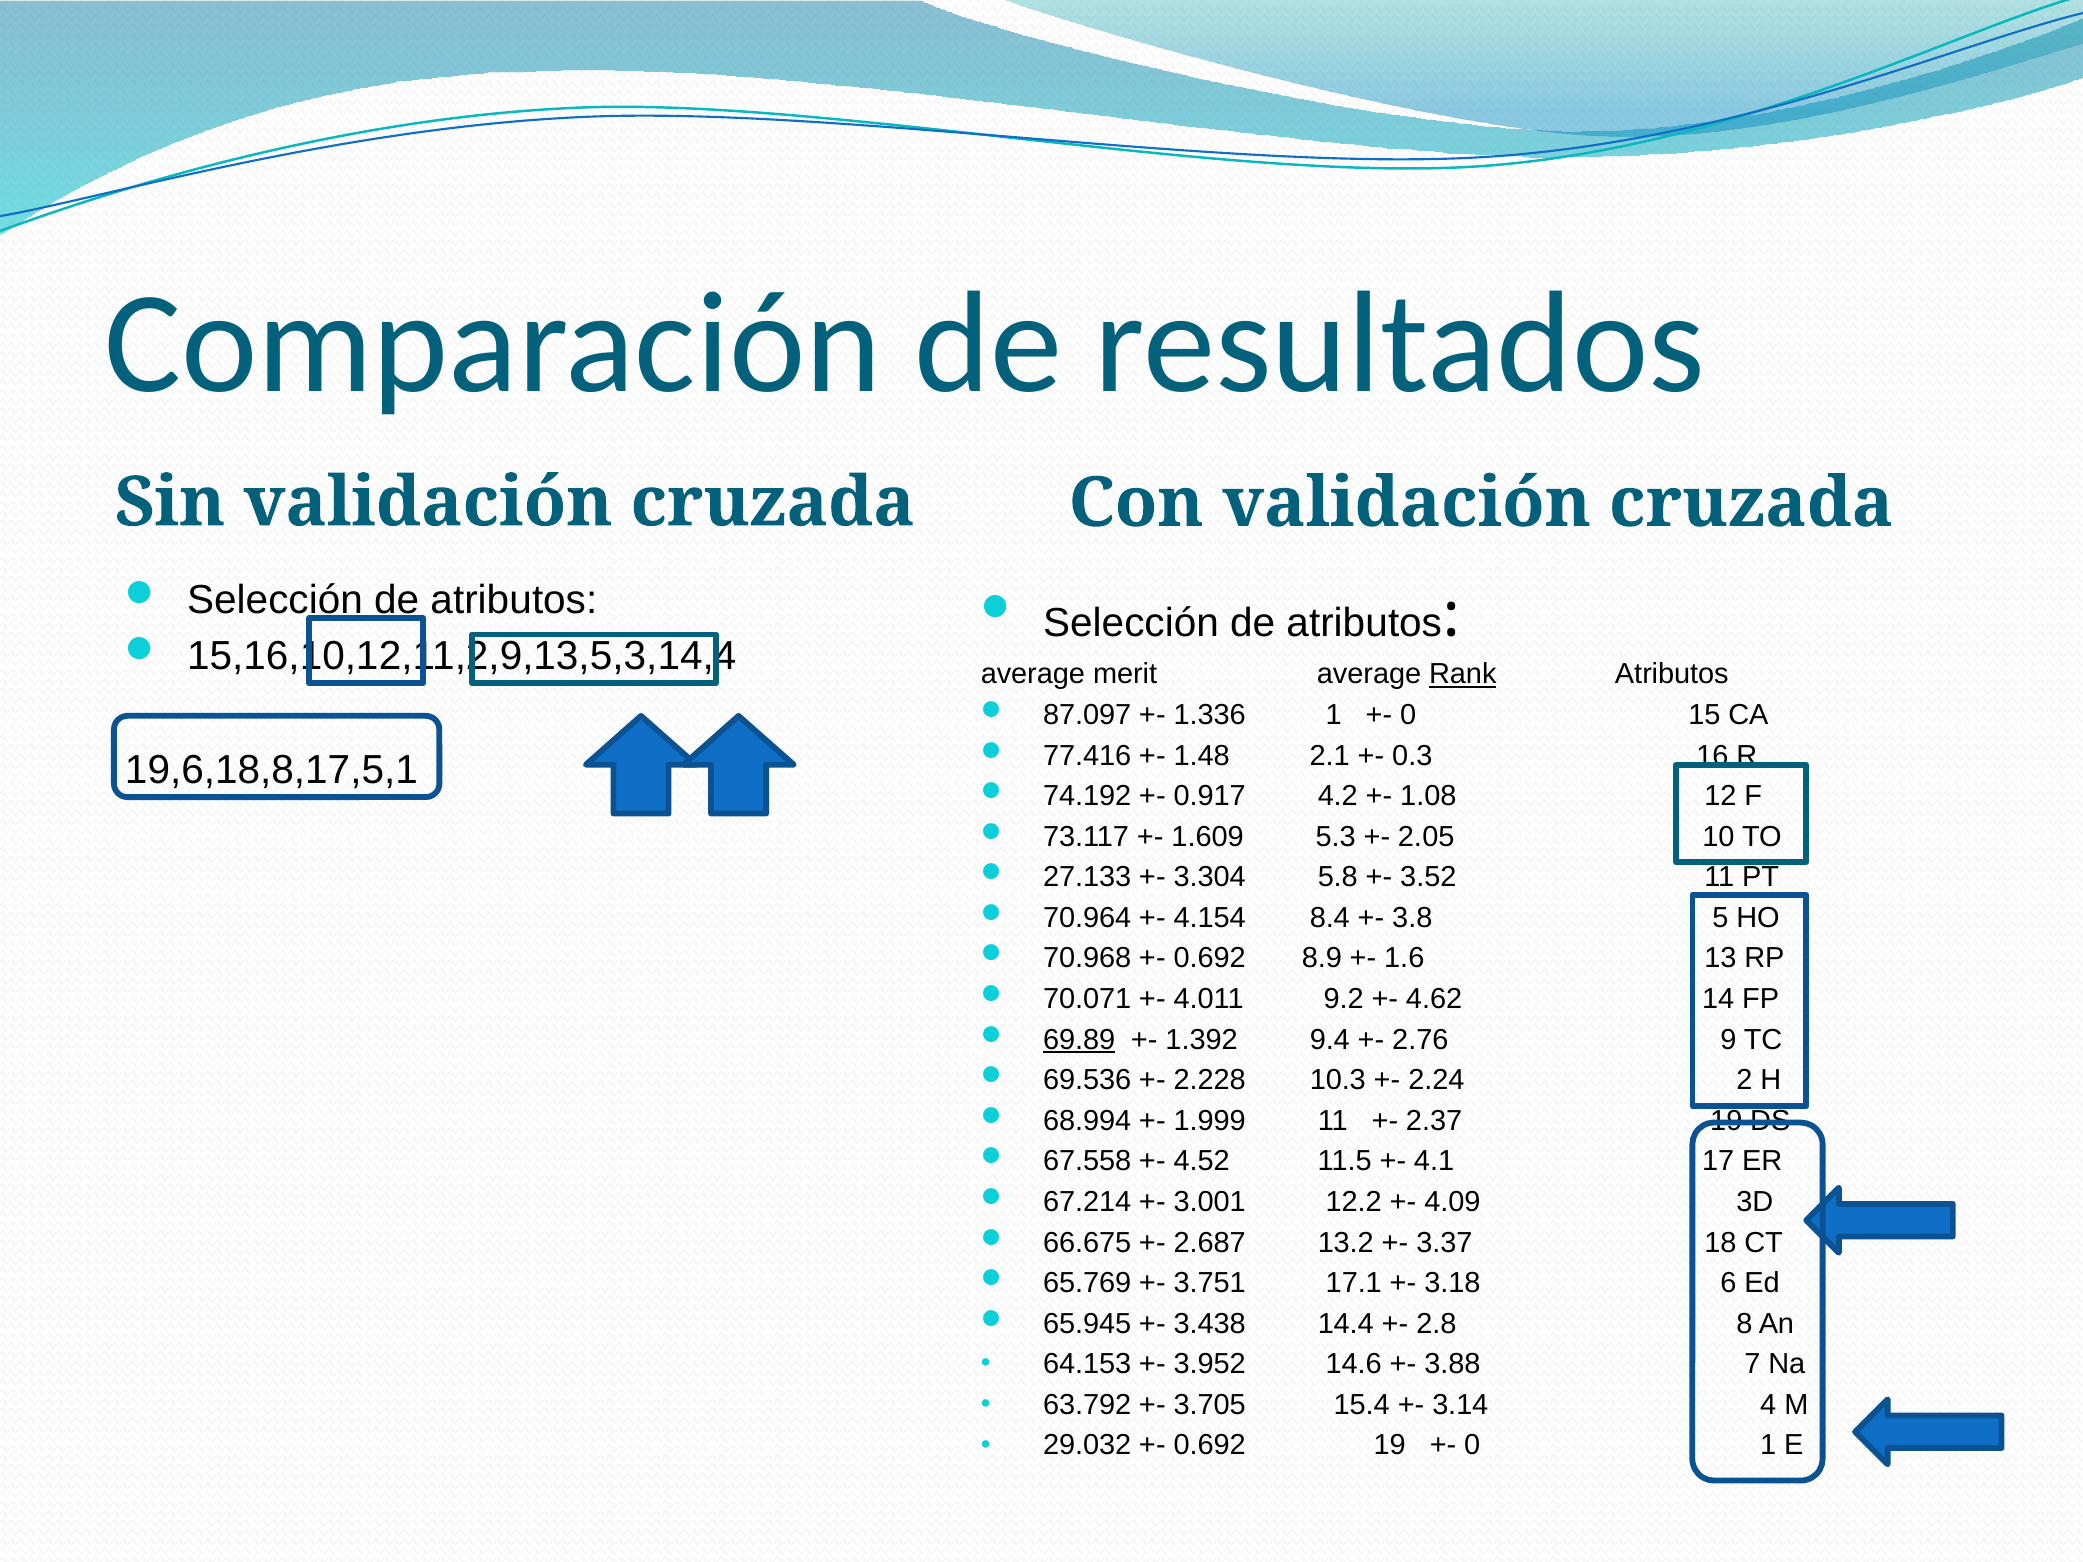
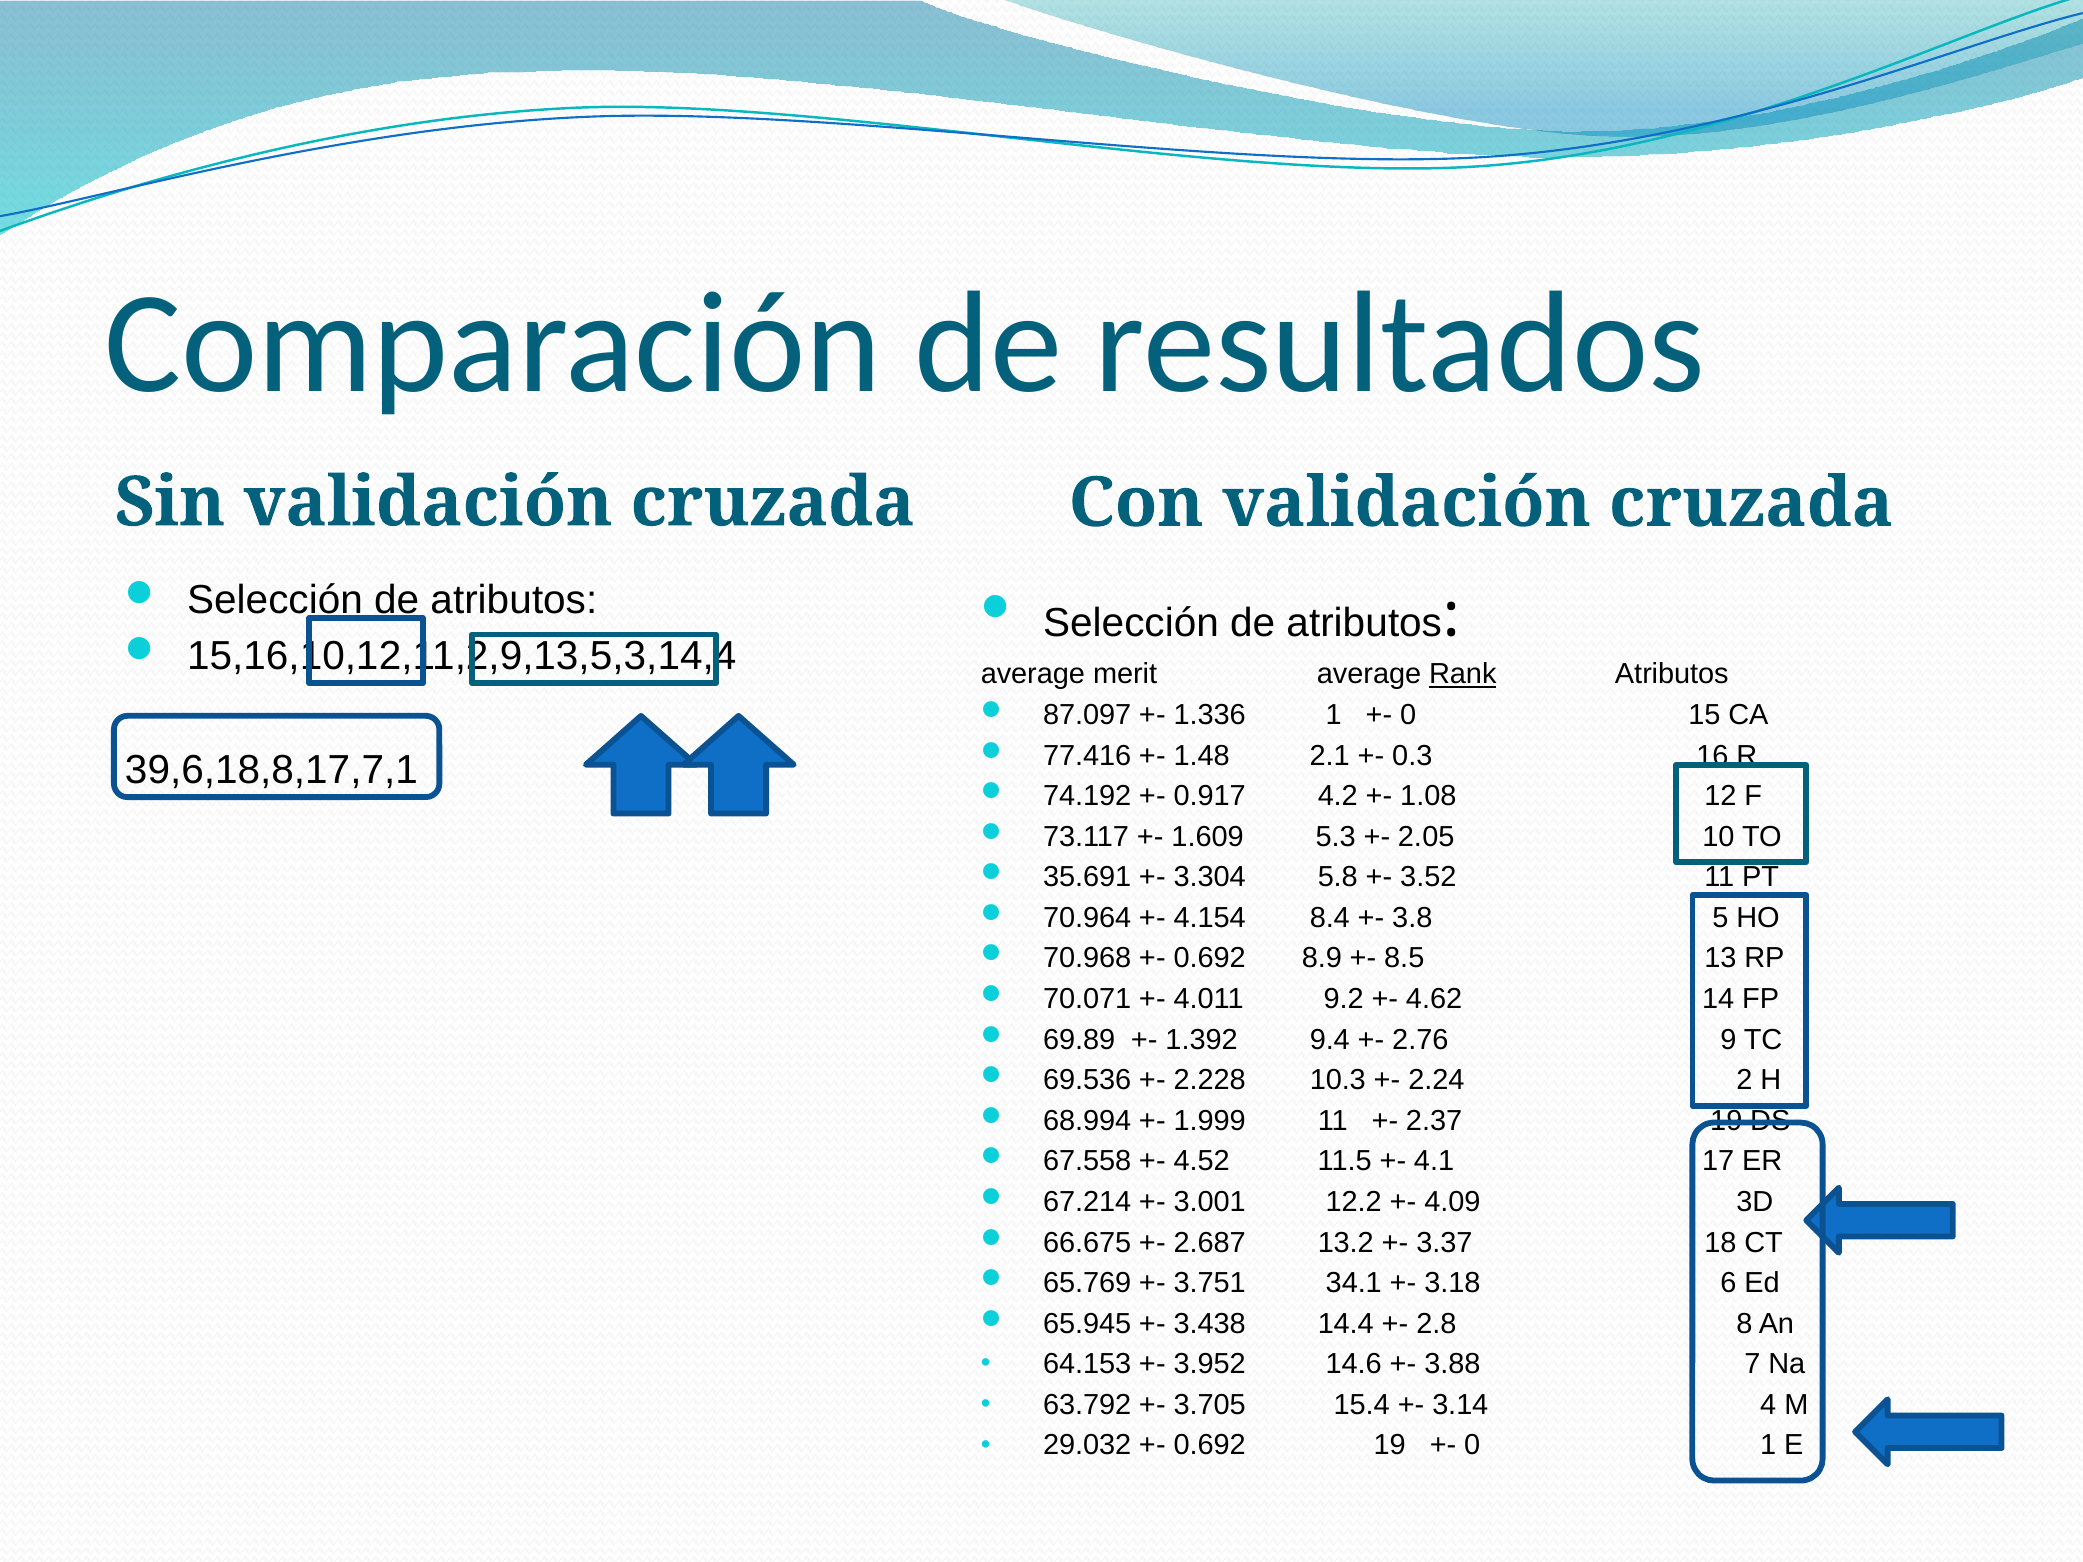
19,6,18,8,17,5,1: 19,6,18,8,17,5,1 -> 39,6,18,8,17,7,1 (271, 770)
27.133: 27.133 -> 35.691 (1087, 877)
1.6: 1.6 -> 8.5 (1404, 959)
69.89 underline: present -> none (1079, 1040)
17.1: 17.1 -> 34.1 (1354, 1283)
